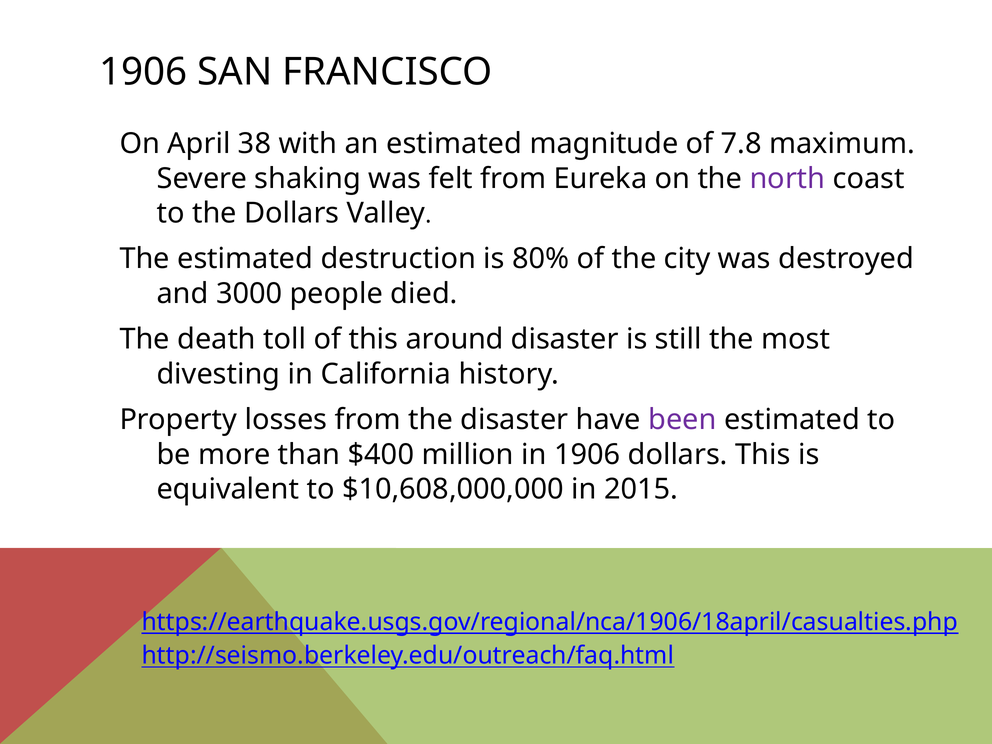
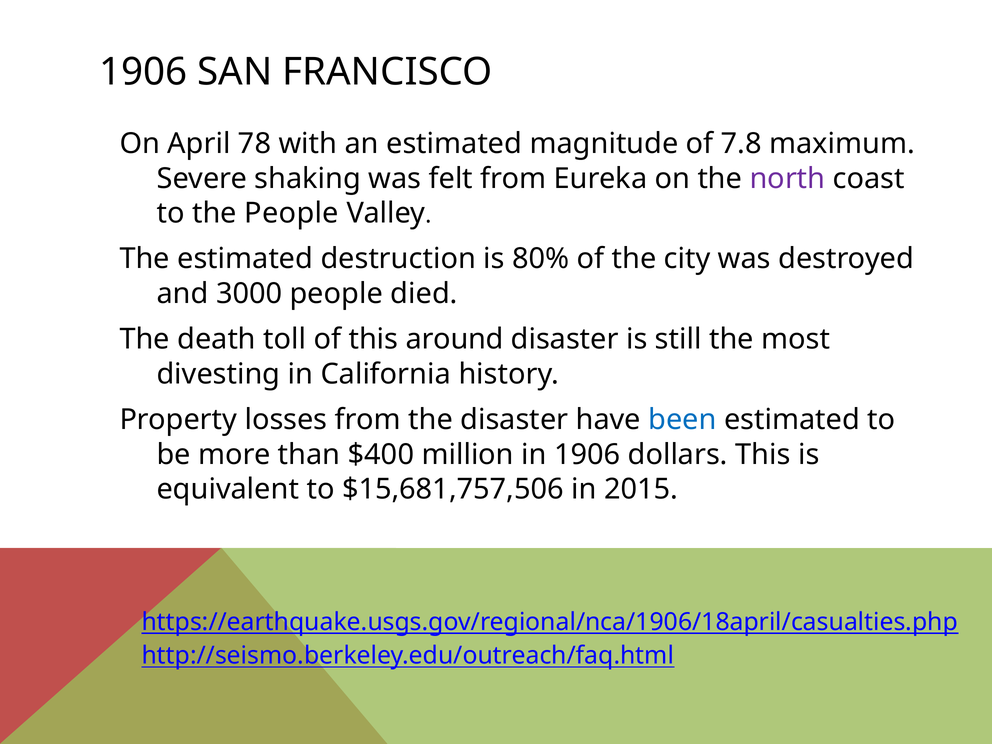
38: 38 -> 78 (255, 144)
the Dollars: Dollars -> People (292, 213)
been colour: purple -> blue (682, 420)
$10,608,000,000: $10,608,000,000 -> $15,681,757,506 (453, 489)
